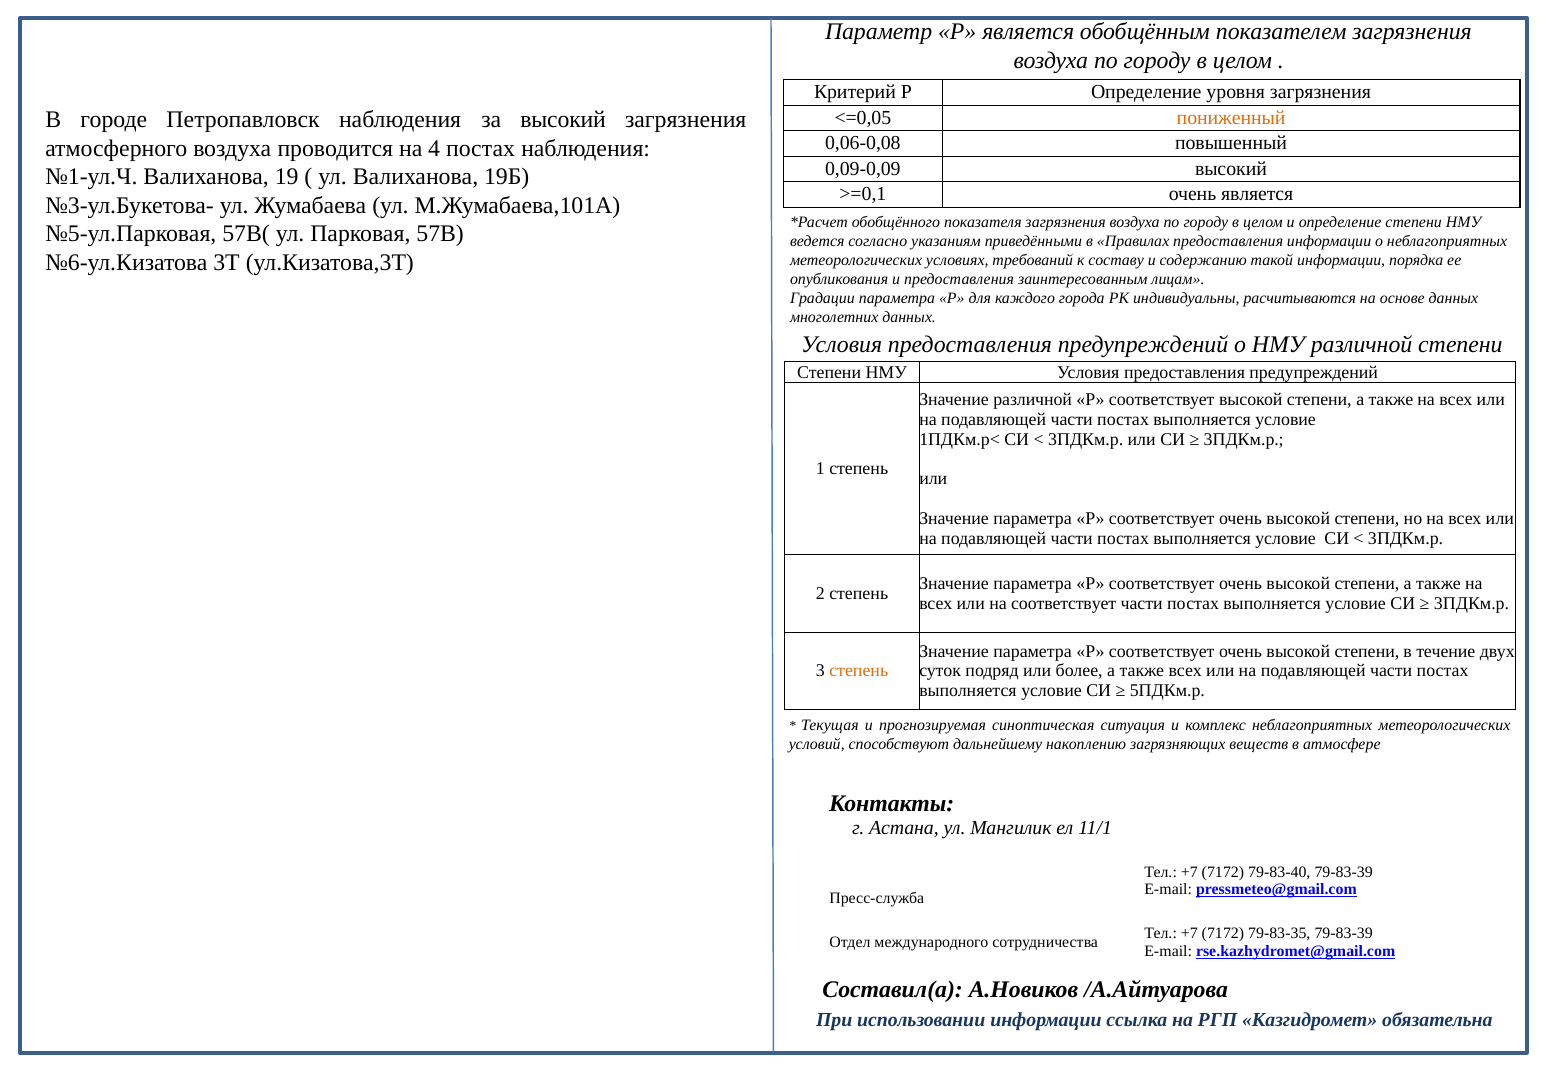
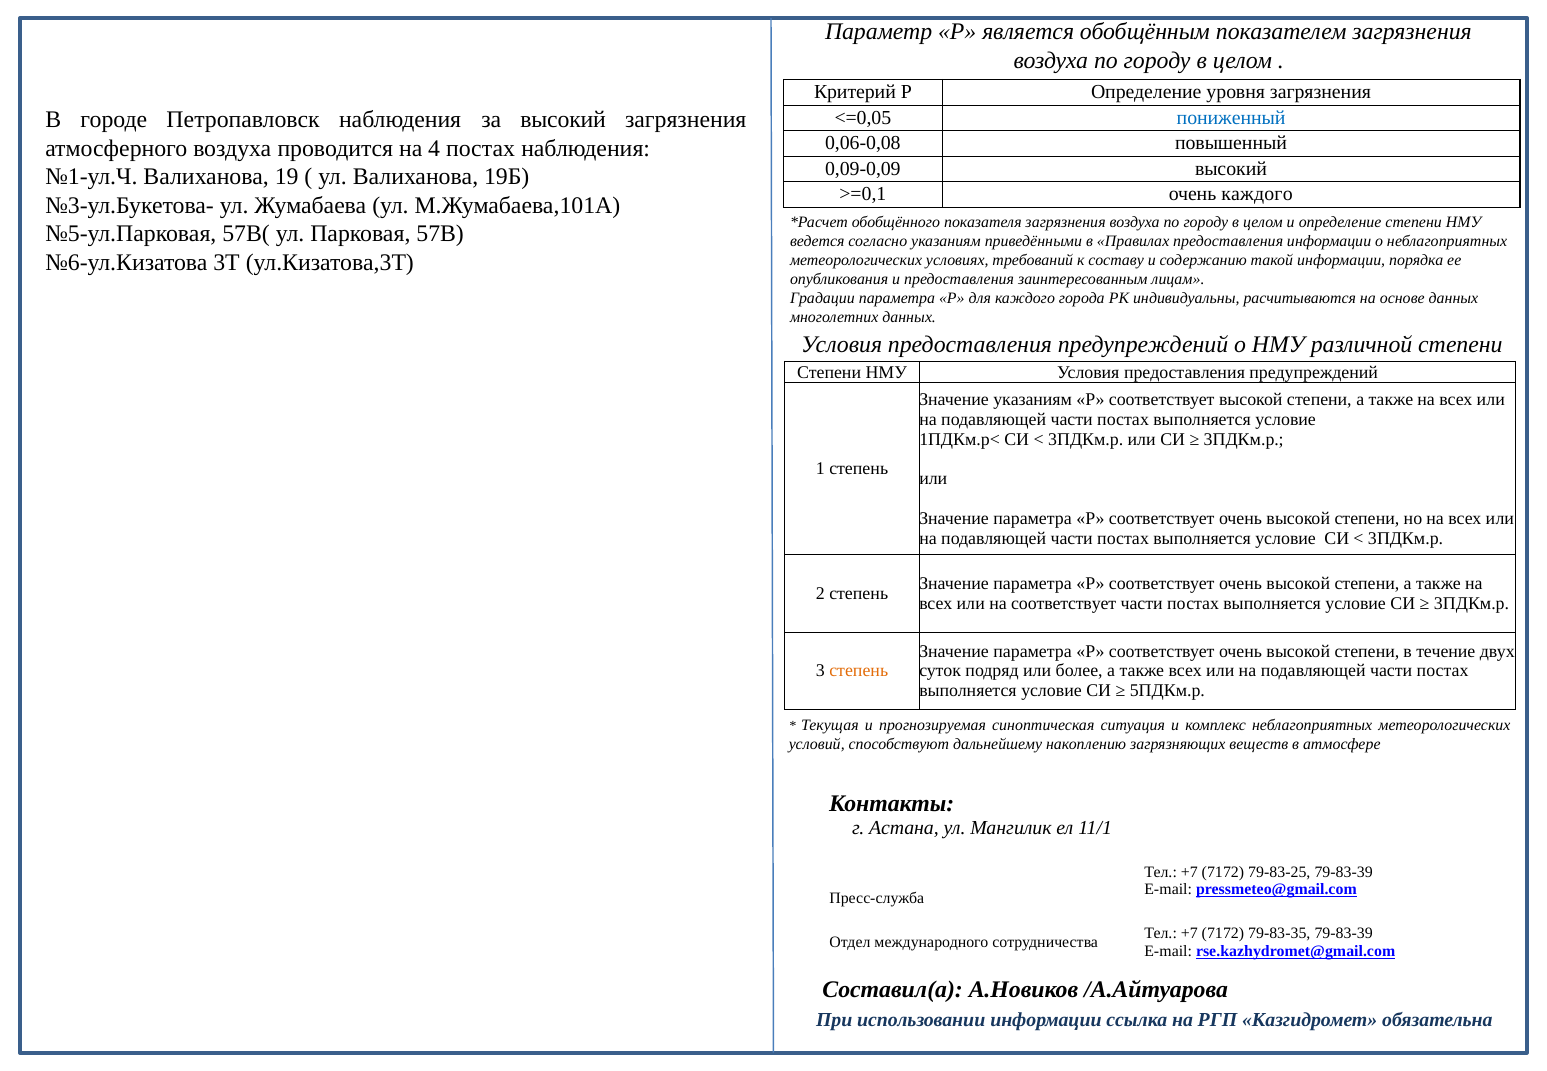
пониженный colour: orange -> blue (1231, 118)
очень является: является -> каждого (1257, 194)
Значение различной: различной -> указаниям (1033, 400)
79-83-40: 79-83-40 -> 79-83-25 (1279, 872)
